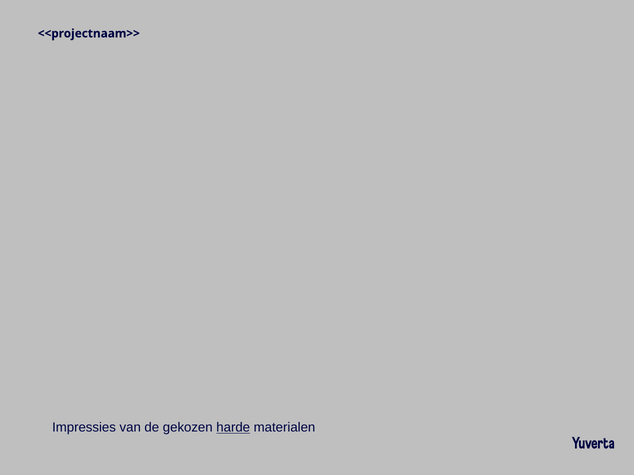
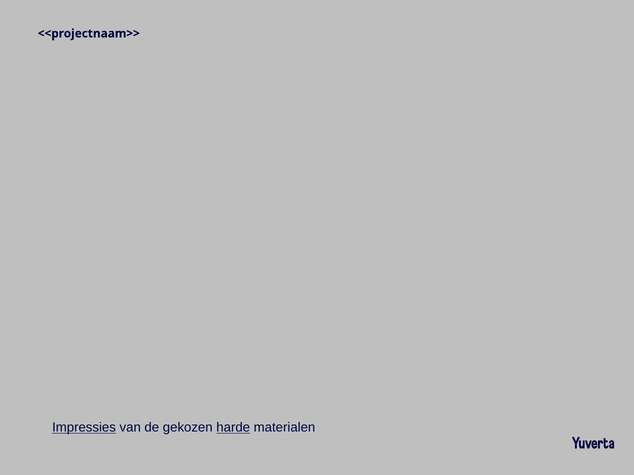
Impressies underline: none -> present (84, 428)
